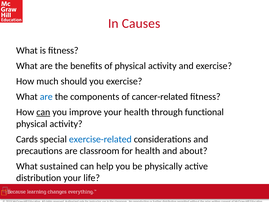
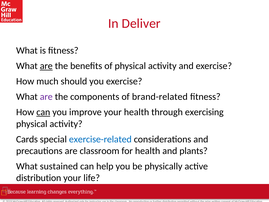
Causes: Causes -> Deliver (141, 23)
are underline: none -> present (46, 66)
are colour: blue -> purple (46, 97)
cancer-related: cancer-related -> brand-related (160, 97)
functional: functional -> exercising (204, 112)
about: about -> plants (194, 151)
